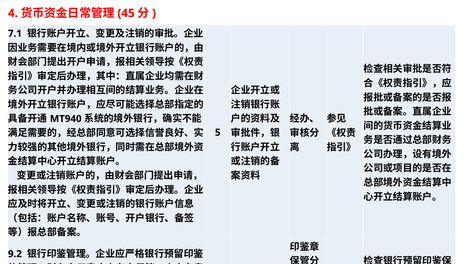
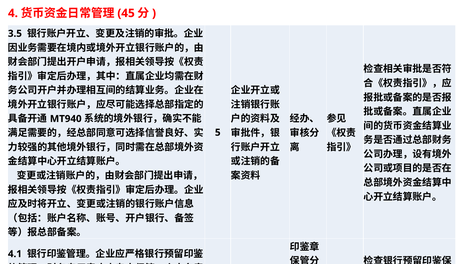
7.1: 7.1 -> 3.5 (15, 34)
9.2: 9.2 -> 4.1 (15, 254)
